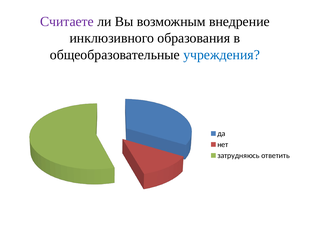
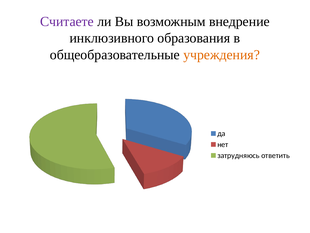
учреждения colour: blue -> orange (222, 55)
